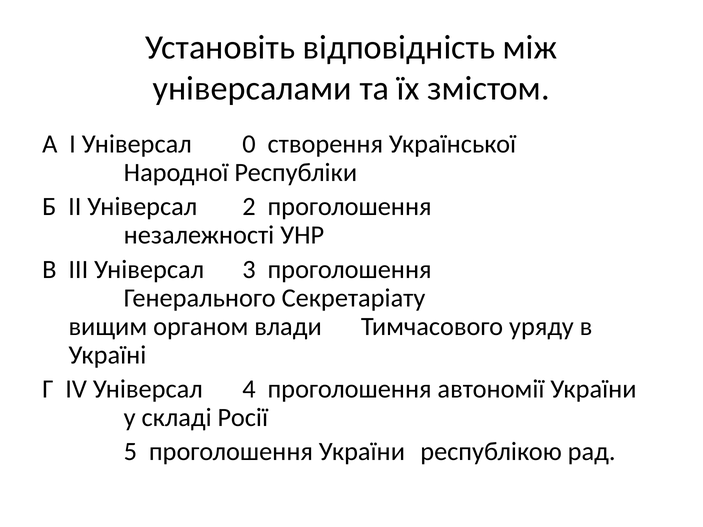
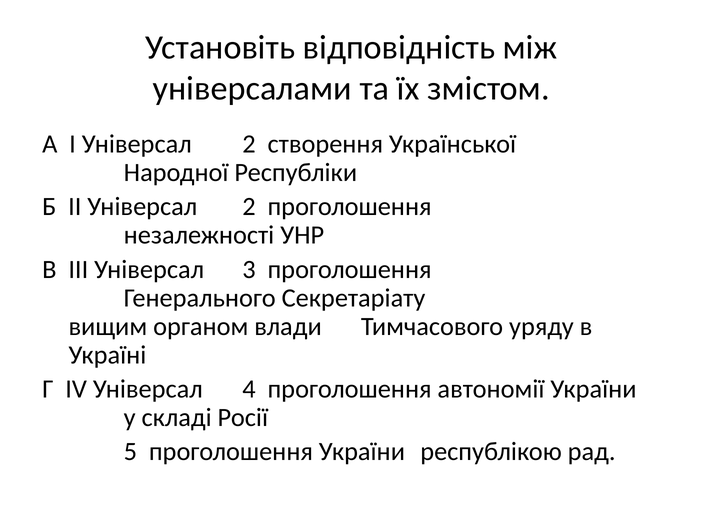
І Універсал 0: 0 -> 2 (249, 144)
